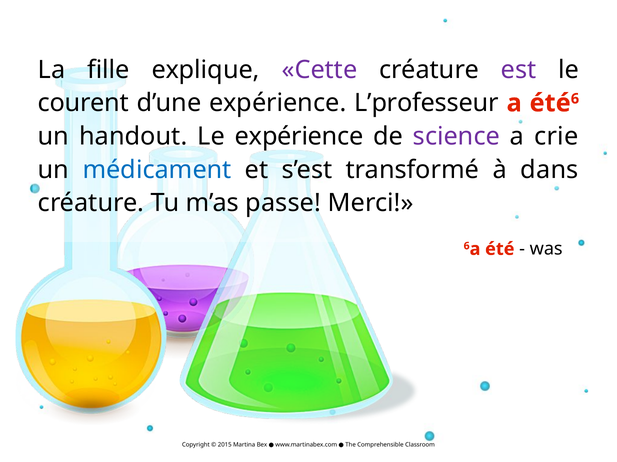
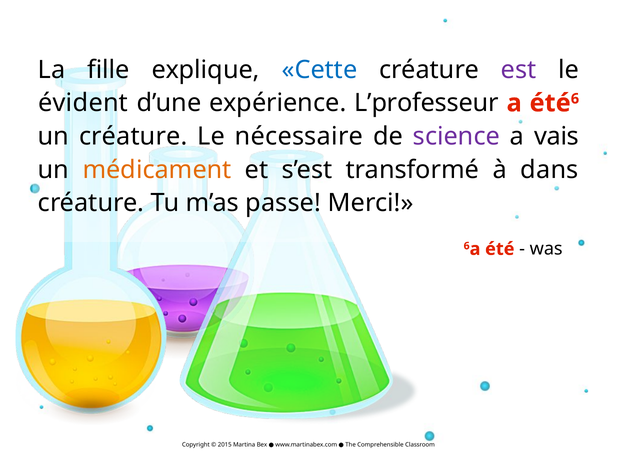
Cette colour: purple -> blue (320, 70)
courent: courent -> évident (83, 103)
un handout: handout -> créature (133, 137)
Le expérience: expérience -> nécessaire (299, 137)
crie: crie -> vais (557, 137)
médicament colour: blue -> orange (157, 170)
